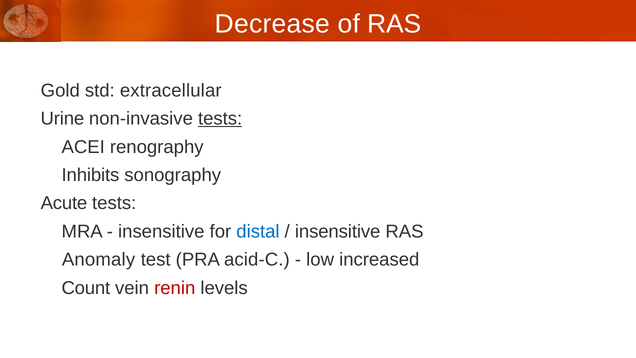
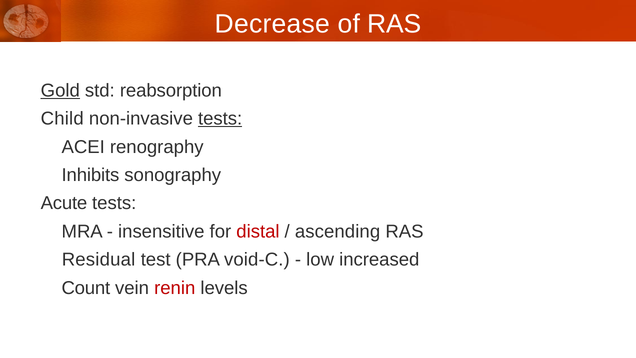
Gold underline: none -> present (60, 90)
extracellular: extracellular -> reabsorption (171, 90)
Urine: Urine -> Child (62, 119)
distal colour: blue -> red (258, 231)
insensitive: insensitive -> ascending (338, 231)
Anomaly: Anomaly -> Residual (99, 260)
acid-C: acid-C -> void-C (257, 260)
